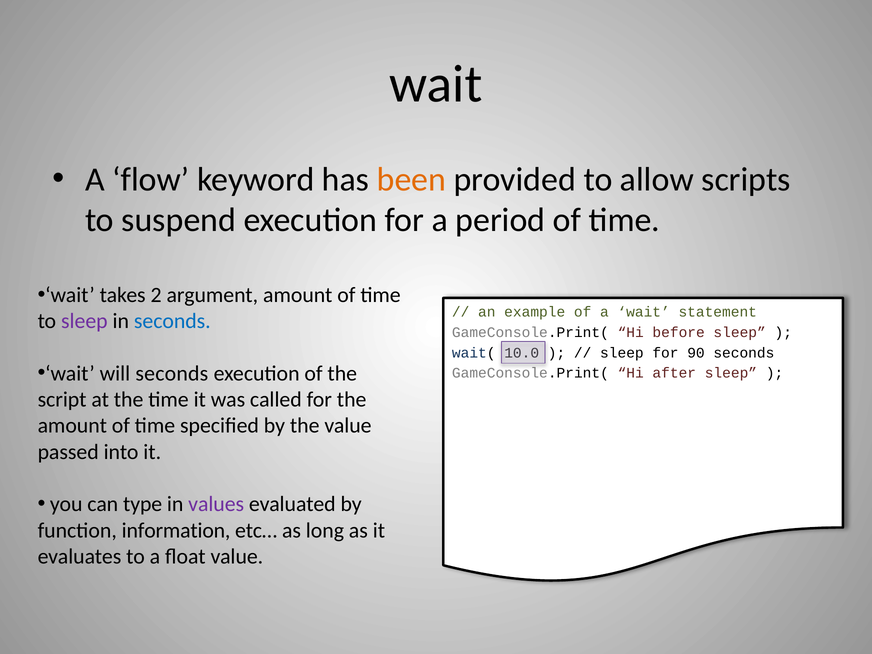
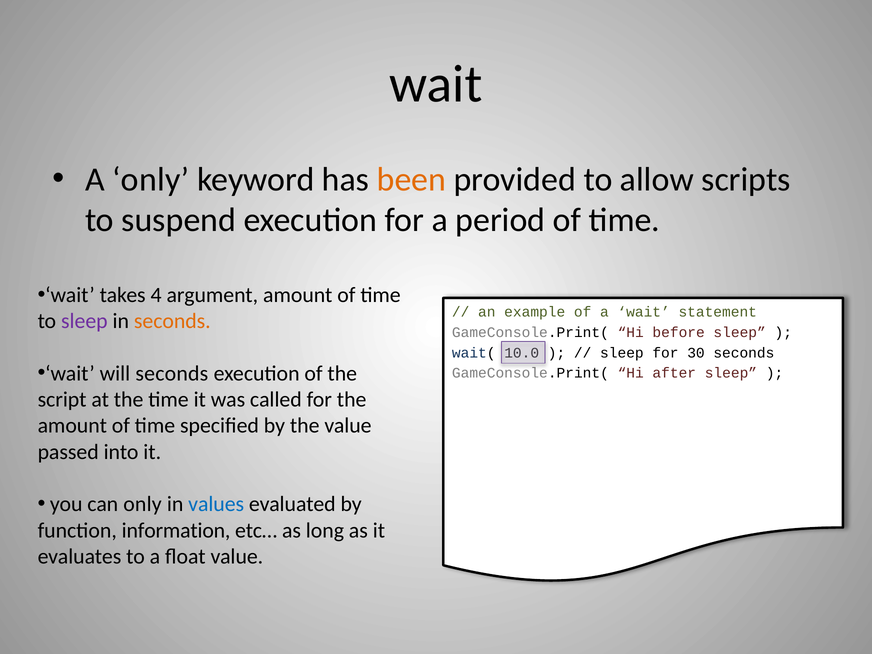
A flow: flow -> only (151, 180)
2: 2 -> 4 (156, 295)
seconds colour: blue -> orange (172, 321)
90: 90 -> 30 (696, 353)
can type: type -> only (142, 504)
values colour: purple -> blue (216, 504)
